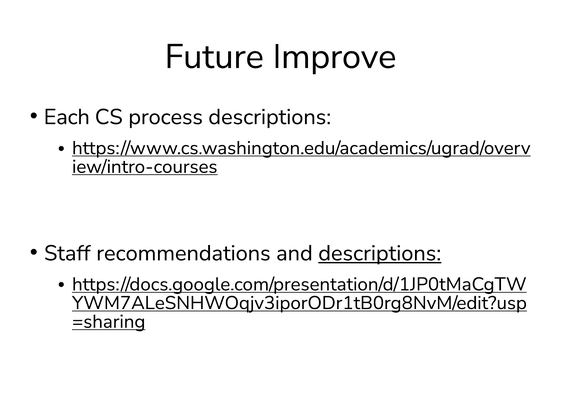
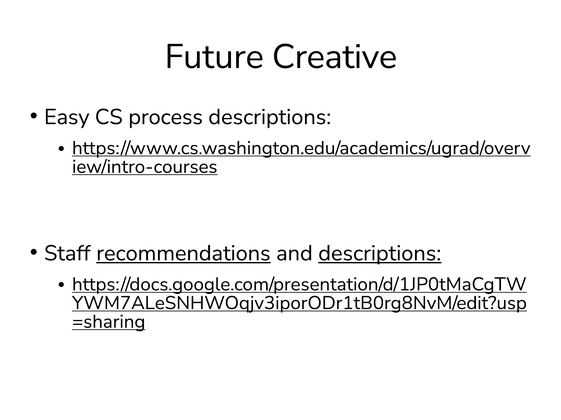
Improve: Improve -> Creative (335, 57)
Each: Each -> Easy (67, 117)
recommendations underline: none -> present (183, 254)
